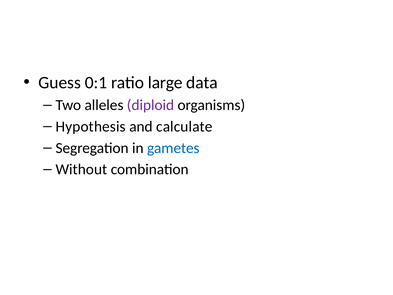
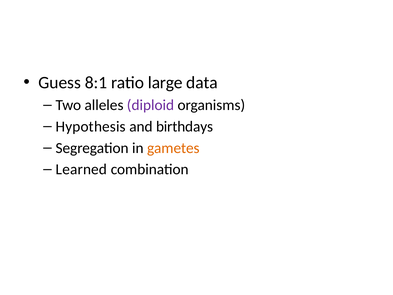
0:1: 0:1 -> 8:1 (96, 82)
calculate: calculate -> birthdays (185, 126)
gametes colour: blue -> orange (173, 148)
Without: Without -> Learned (81, 169)
